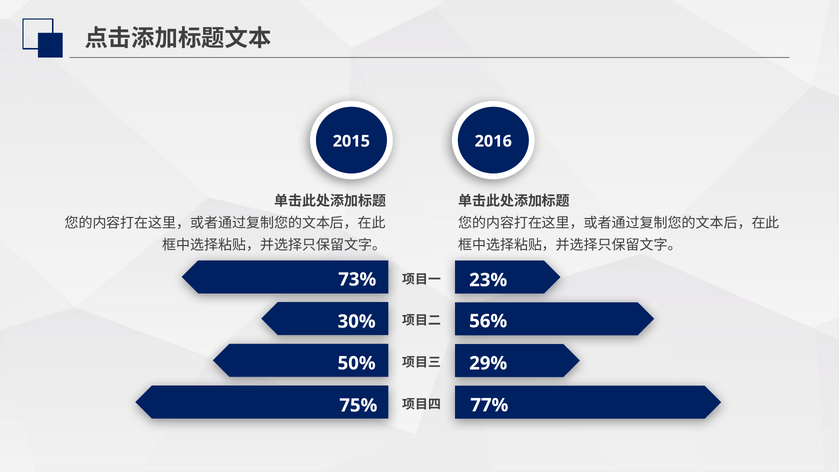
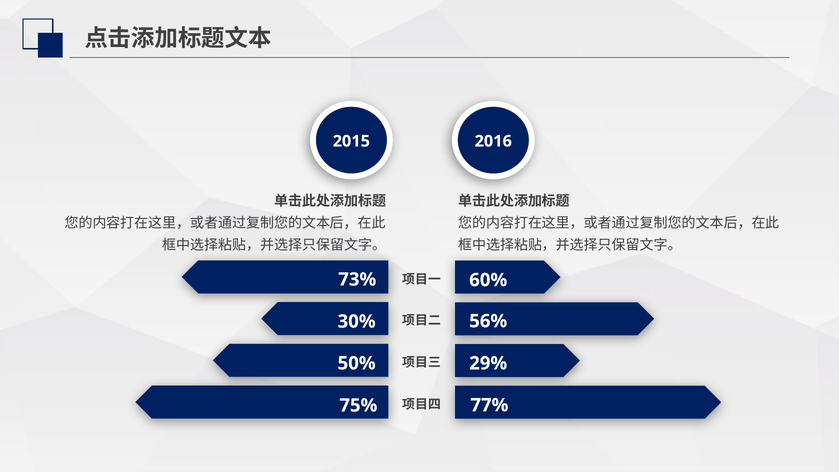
23%: 23% -> 60% (488, 280)
